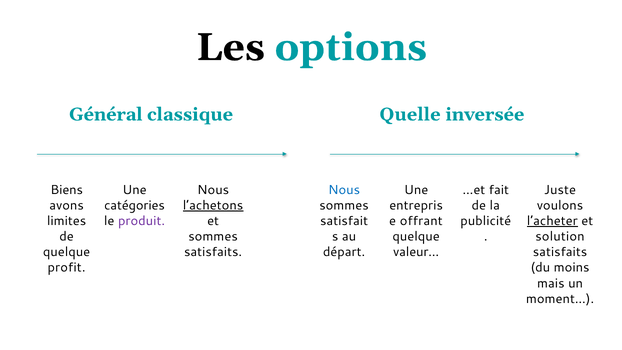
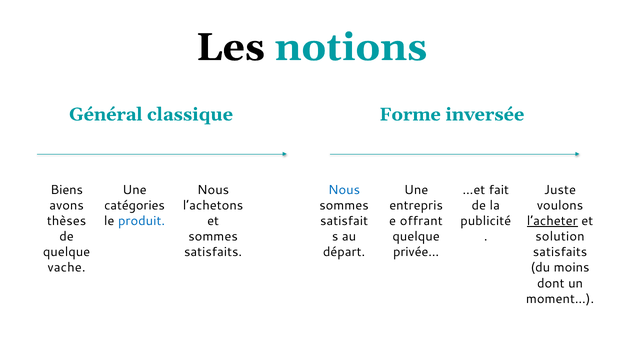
options: options -> notions (351, 47)
Quelle: Quelle -> Forme (410, 114)
l’achetons underline: present -> none (213, 205)
limites: limites -> thèses (67, 221)
produit colour: purple -> blue (142, 221)
valeur…: valeur… -> privée… (416, 252)
profit: profit -> vache (67, 268)
mais: mais -> dont (551, 283)
